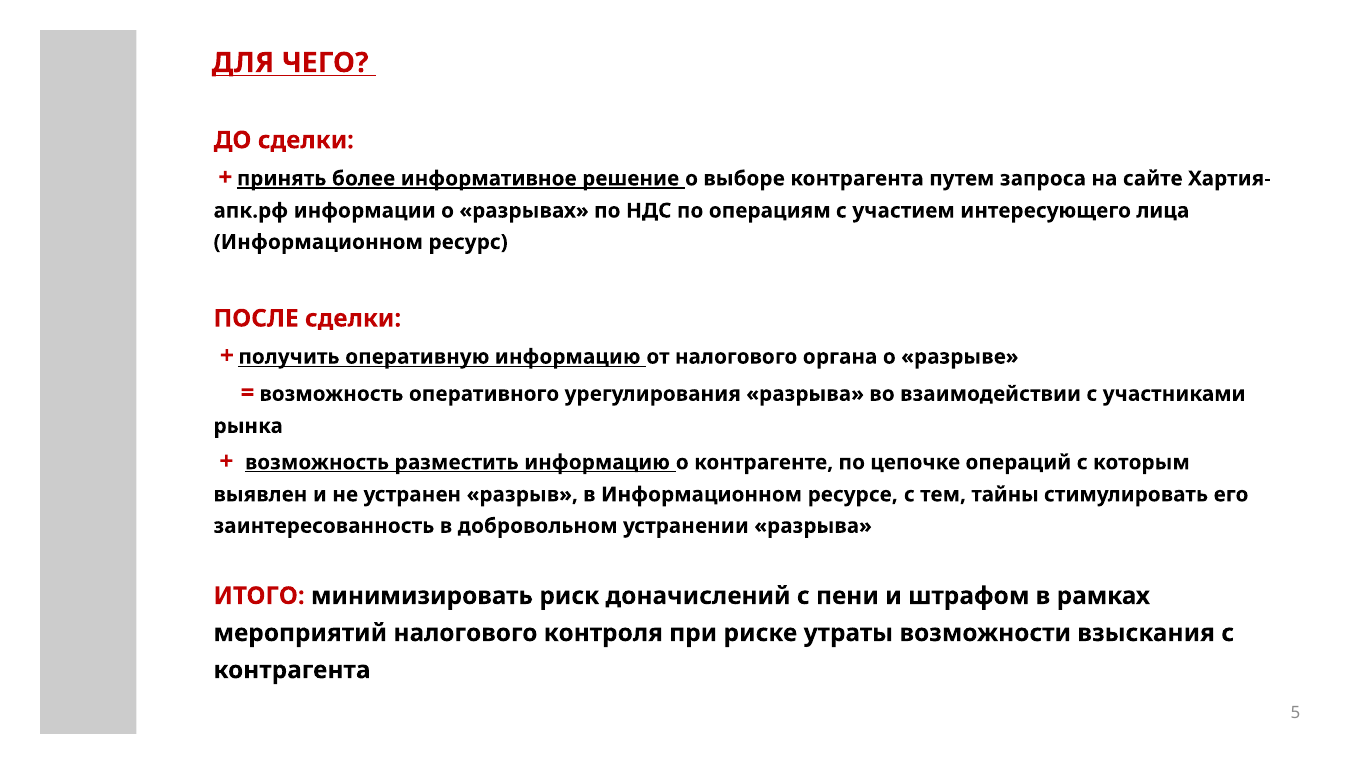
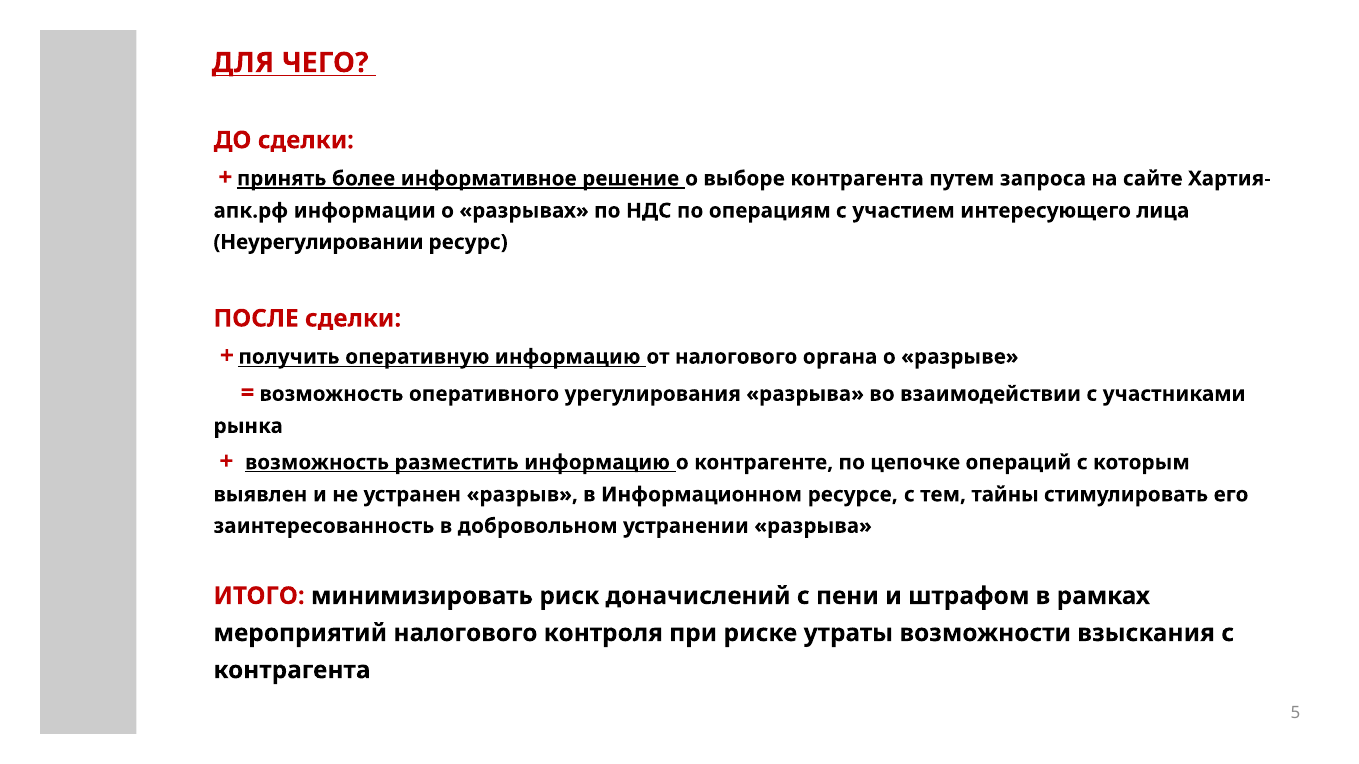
Информационном: Информационном -> Неурегулировании (318, 242)
